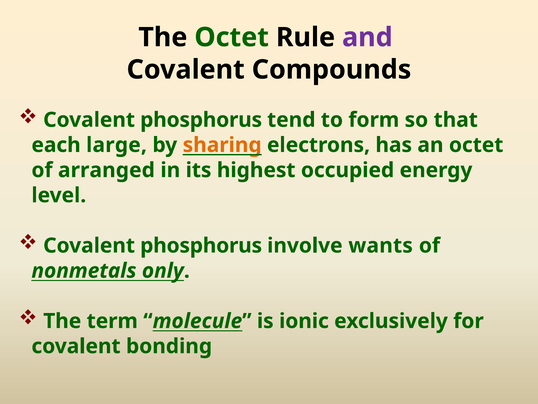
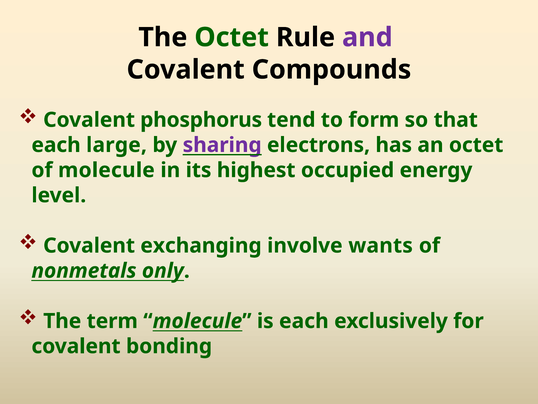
sharing colour: orange -> purple (222, 145)
of arranged: arranged -> molecule (106, 170)
phosphorus: phosphorus -> exchanging (201, 245)
is ionic: ionic -> each (304, 321)
